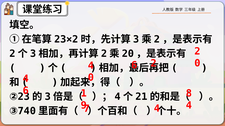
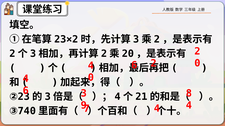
1: 1 -> 3 (84, 94)
